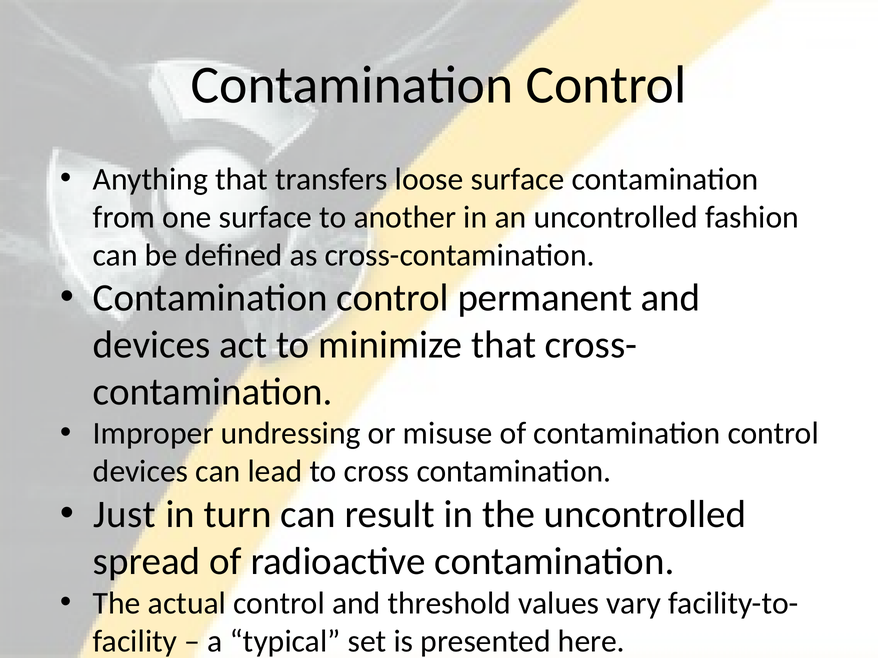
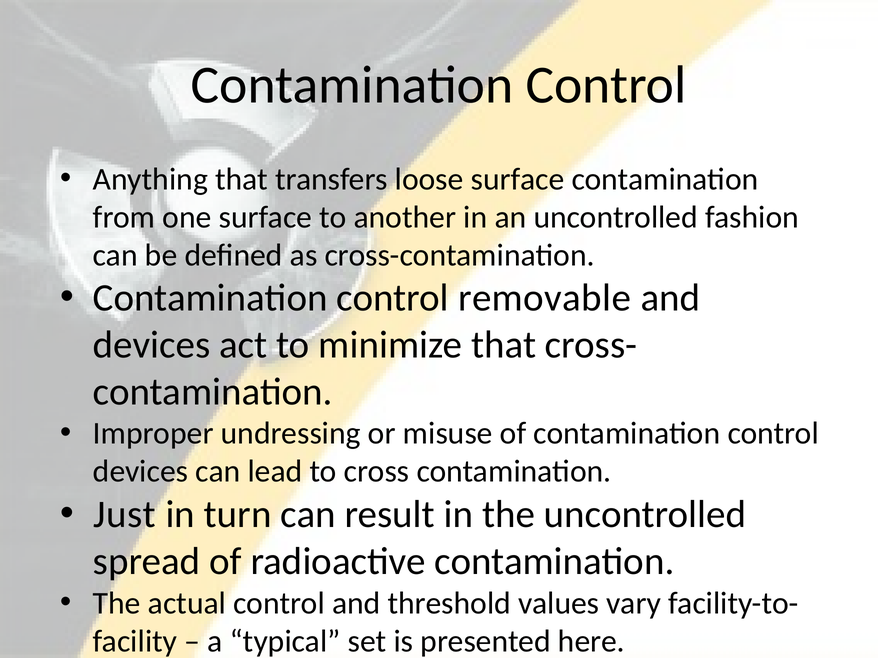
permanent: permanent -> removable (545, 298)
